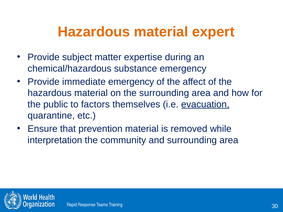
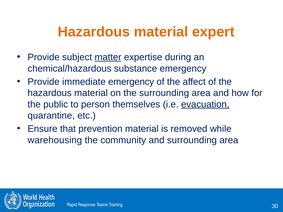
matter underline: none -> present (108, 57)
factors: factors -> person (95, 104)
interpretation: interpretation -> warehousing (55, 140)
